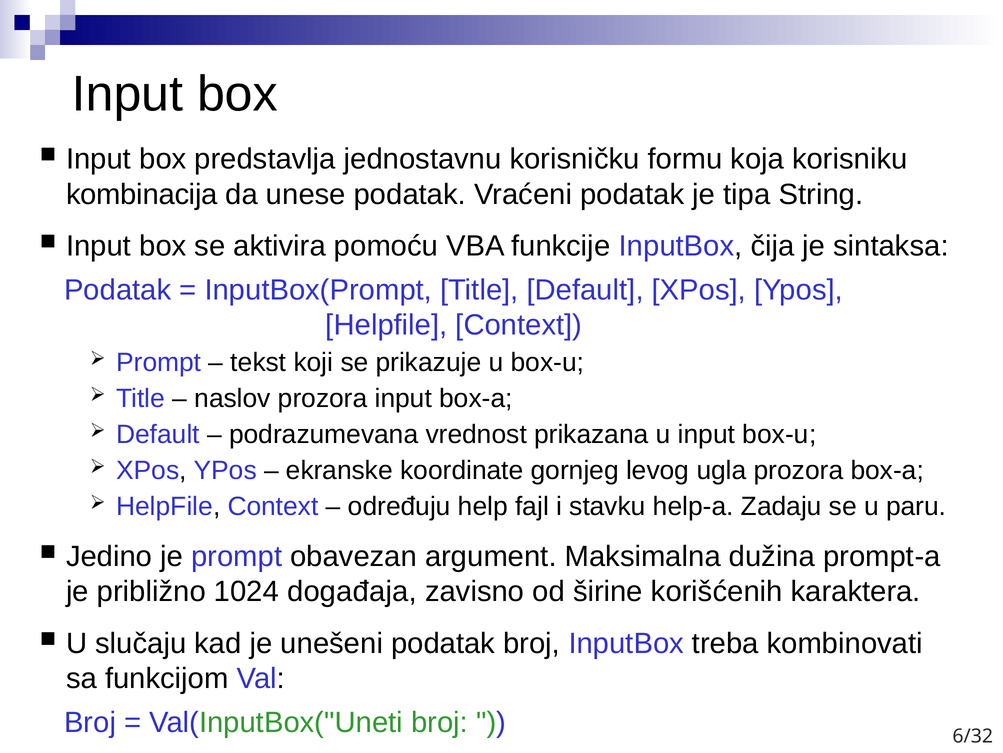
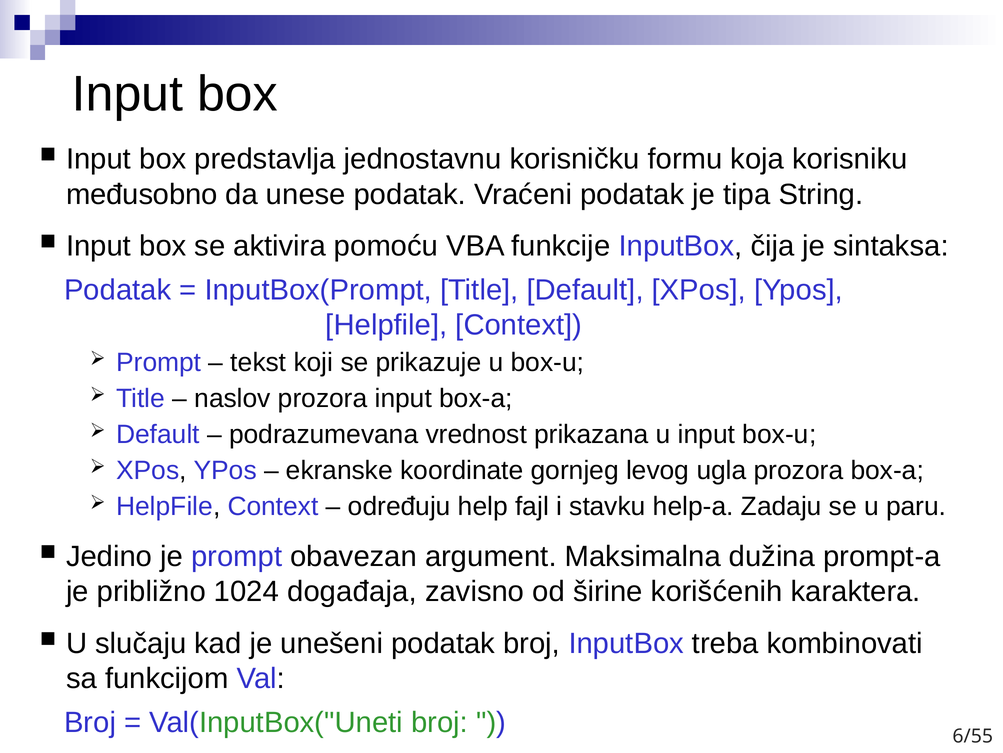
kombinacija: kombinacija -> međusobno (142, 194)
6/32: 6/32 -> 6/55 (973, 735)
